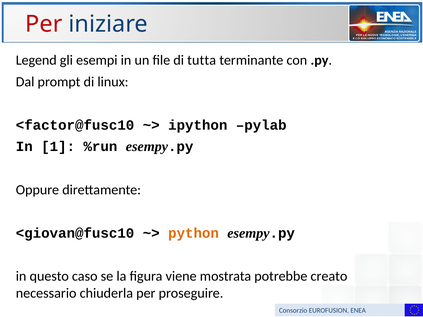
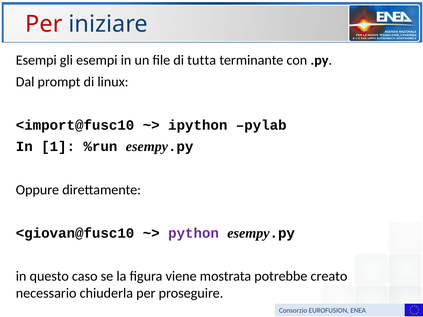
Legend: Legend -> Esempi (36, 60)
<factor@fusc10: <factor@fusc10 -> <import@fusc10 (75, 125)
python colour: orange -> purple (194, 233)
